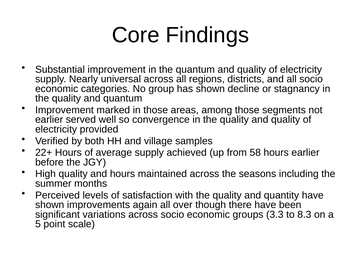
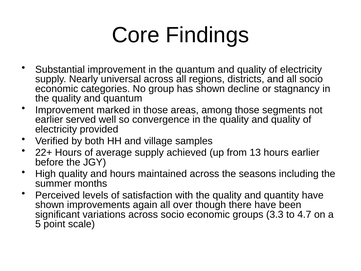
58: 58 -> 13 (255, 152)
8.3: 8.3 -> 4.7 (304, 214)
